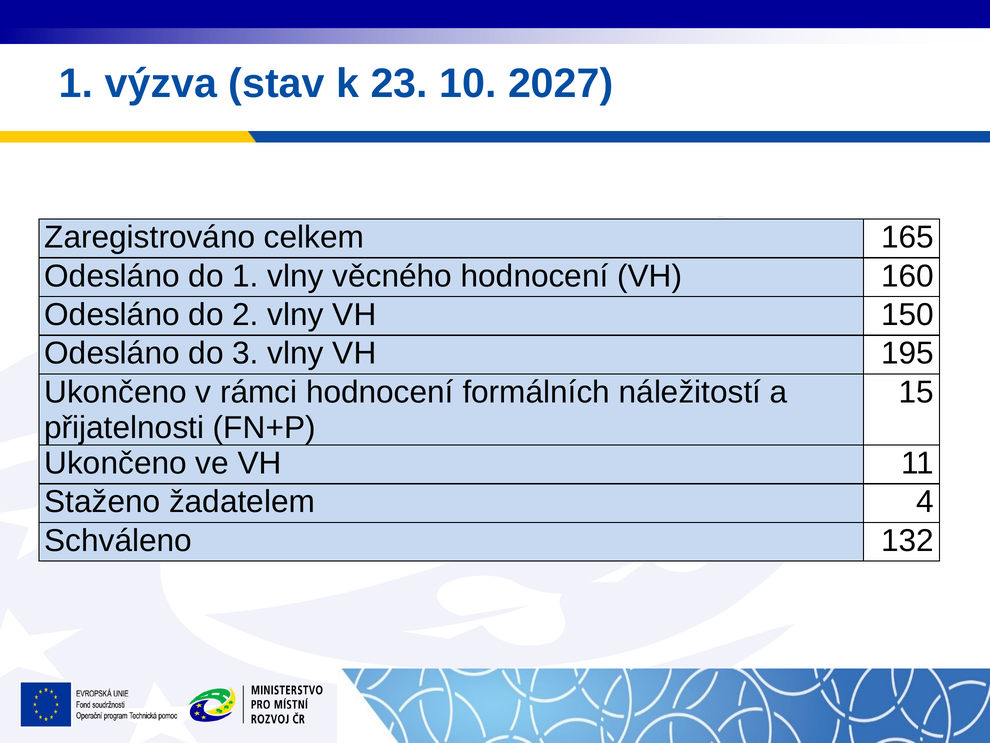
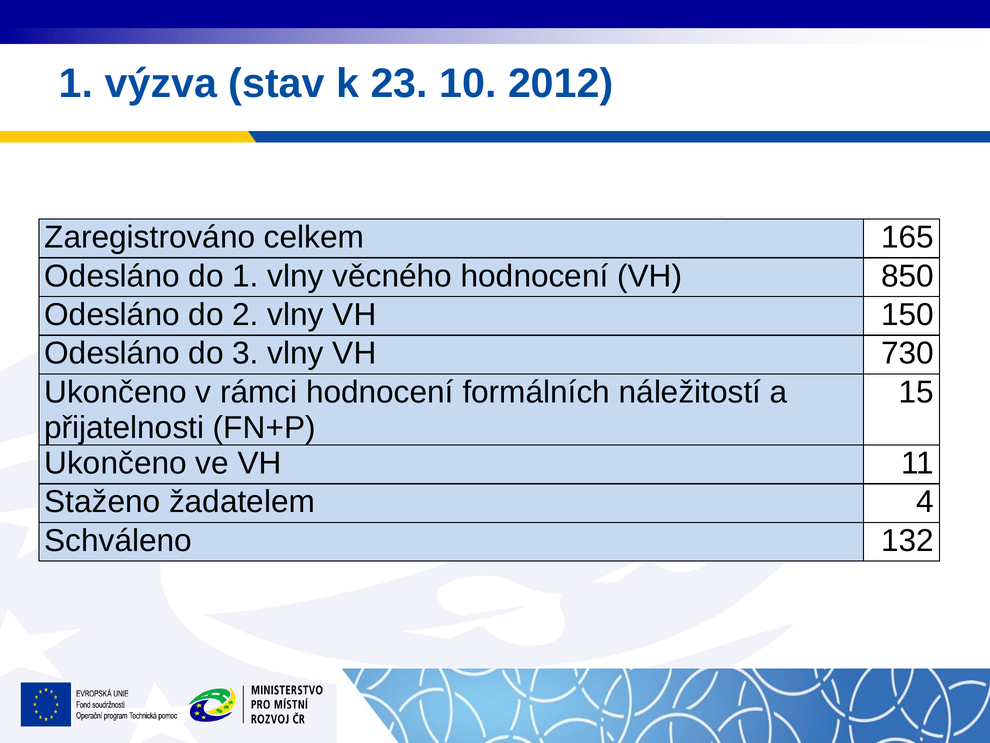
2027: 2027 -> 2012 (561, 83)
160: 160 -> 850 (907, 276)
195: 195 -> 730 (907, 353)
